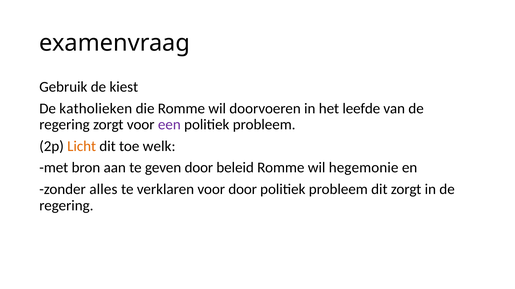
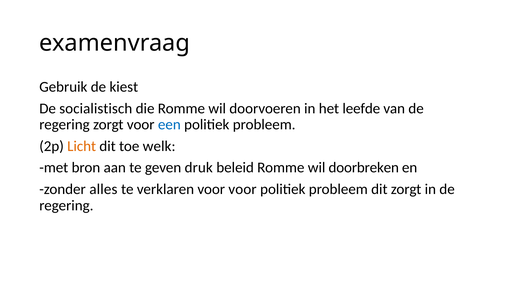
katholieken: katholieken -> socialistisch (96, 109)
een colour: purple -> blue (169, 125)
geven door: door -> druk (199, 168)
hegemonie: hegemonie -> doorbreken (364, 168)
voor door: door -> voor (243, 190)
